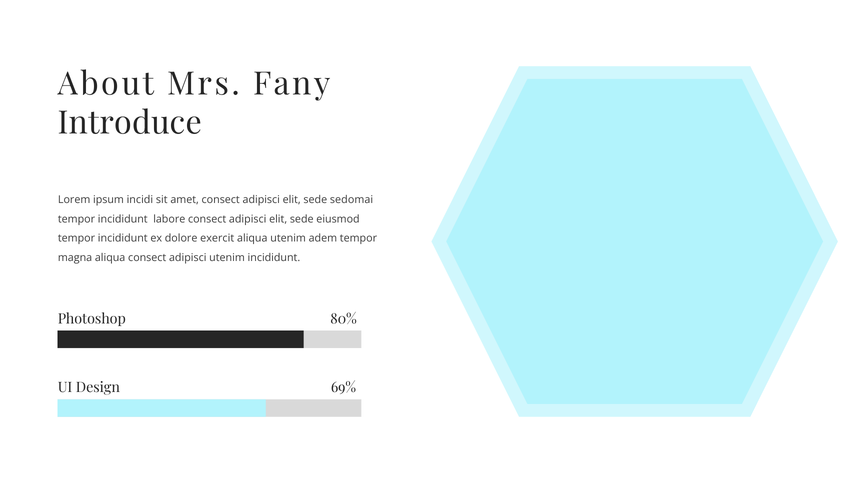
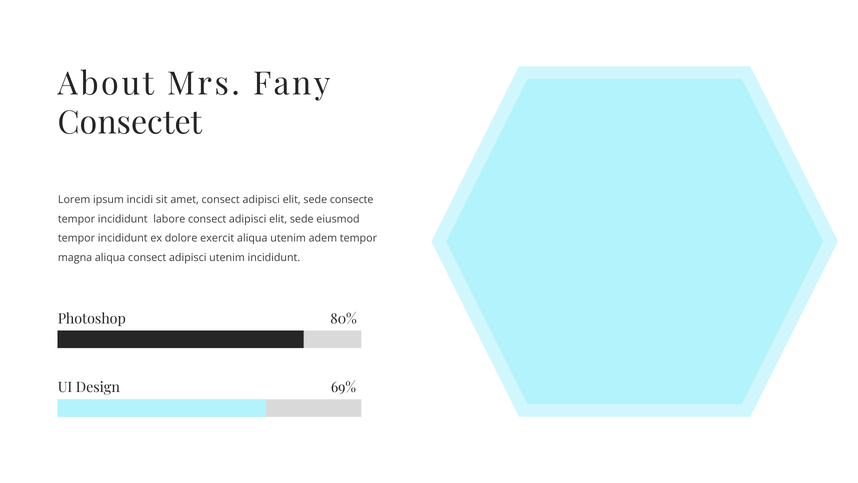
Introduce: Introduce -> Consectet (130, 123)
sedomai: sedomai -> consecte (352, 199)
